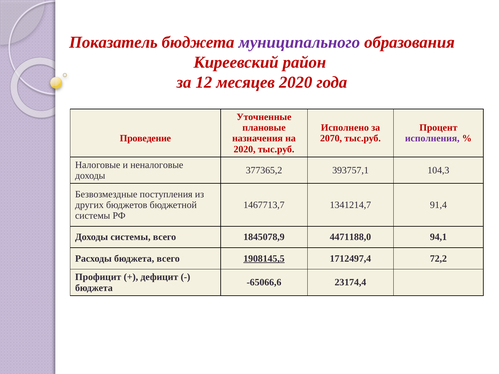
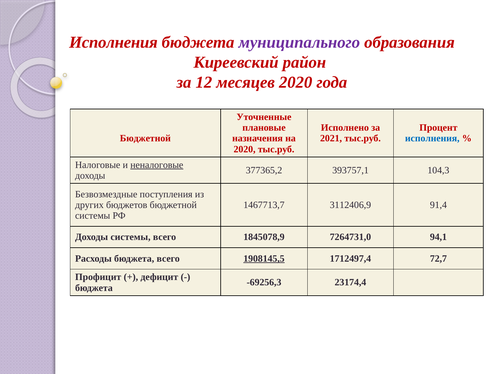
Показатель: Показатель -> Исполнения (113, 42)
Проведение: Проведение -> Бюджетной (145, 139)
2070: 2070 -> 2021 (331, 139)
исполнения colour: purple -> blue (432, 139)
неналоговые underline: none -> present (157, 165)
1341214,7: 1341214,7 -> 3112406,9 (350, 205)
4471188,0: 4471188,0 -> 7264731,0 (350, 237)
72,2: 72,2 -> 72,7 (438, 259)
-65066,6: -65066,6 -> -69256,3 (264, 283)
